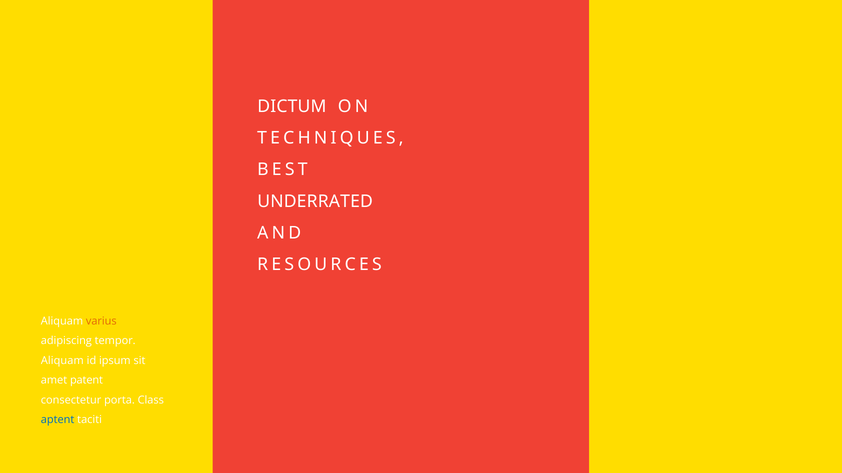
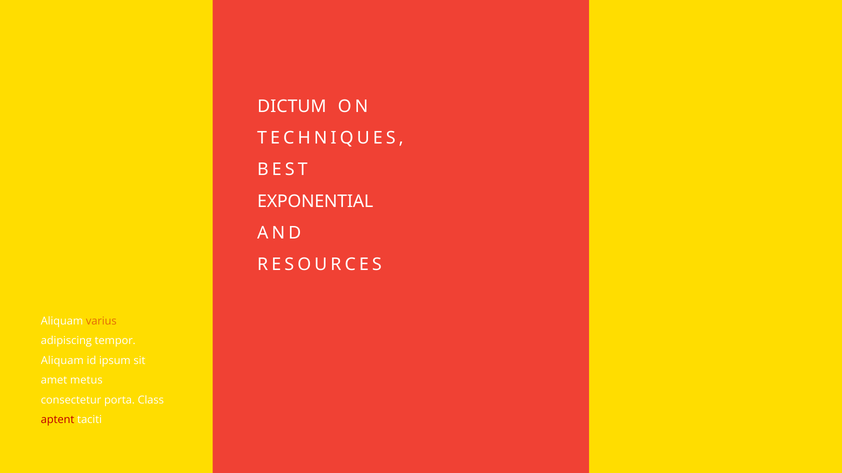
UNDERRATED: UNDERRATED -> EXPONENTIAL (315, 201)
patent: patent -> metus (86, 381)
aptent colour: blue -> red (58, 420)
